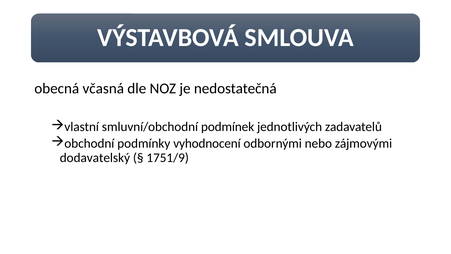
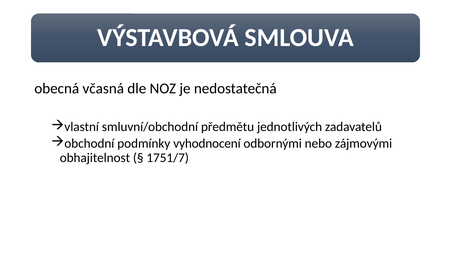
podmínek: podmínek -> předmětu (228, 127)
dodavatelský: dodavatelský -> obhajitelnost (95, 158)
1751/9: 1751/9 -> 1751/7 (168, 158)
